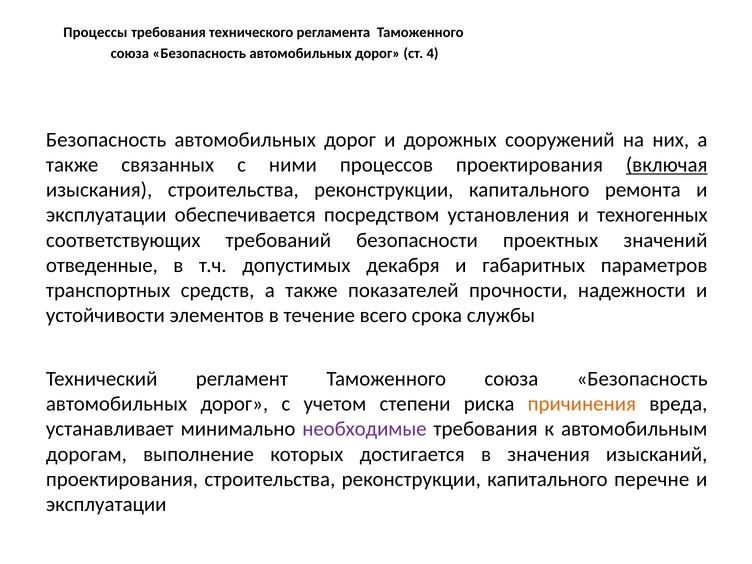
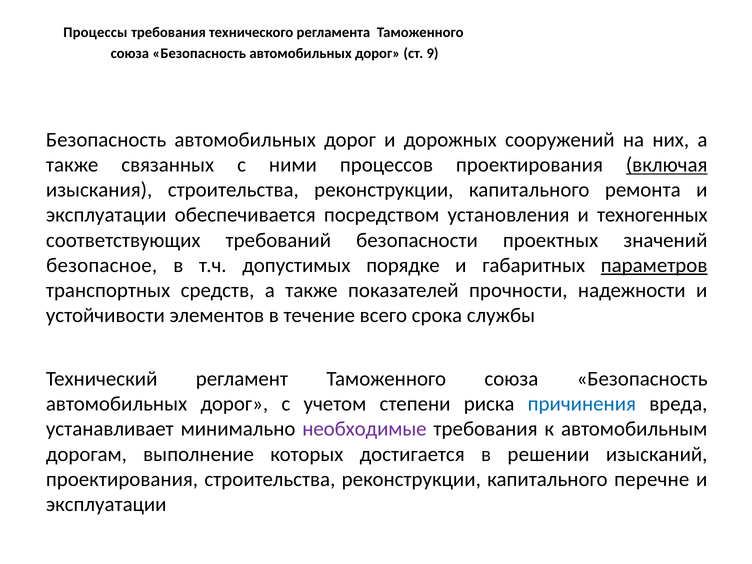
4: 4 -> 9 (433, 54)
отведенные: отведенные -> безопасное (102, 265)
декабря: декабря -> порядке (403, 265)
параметров underline: none -> present (654, 265)
причинения colour: orange -> blue (582, 404)
значения: значения -> решении (548, 454)
